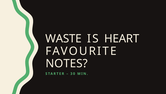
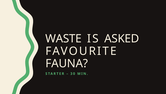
HEART: HEART -> ASKED (122, 38)
NOTES: NOTES -> FAUNA (67, 63)
